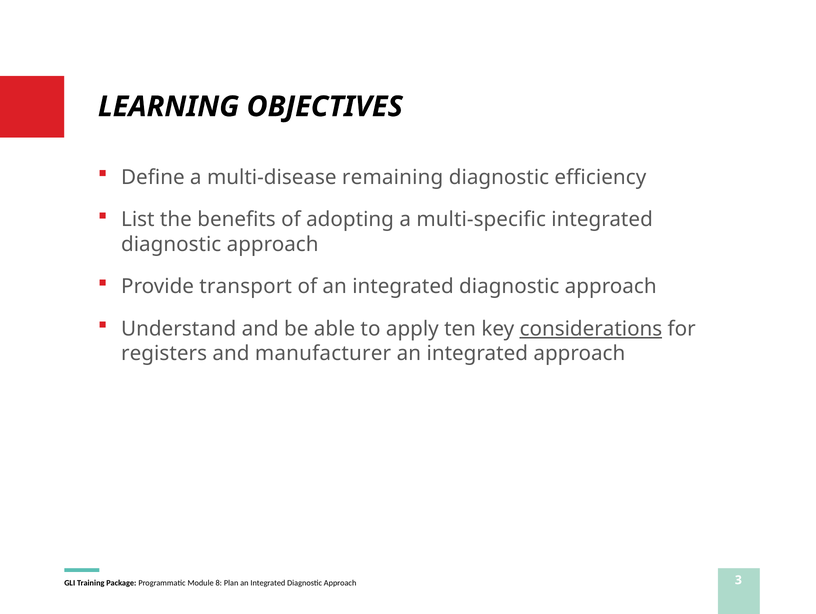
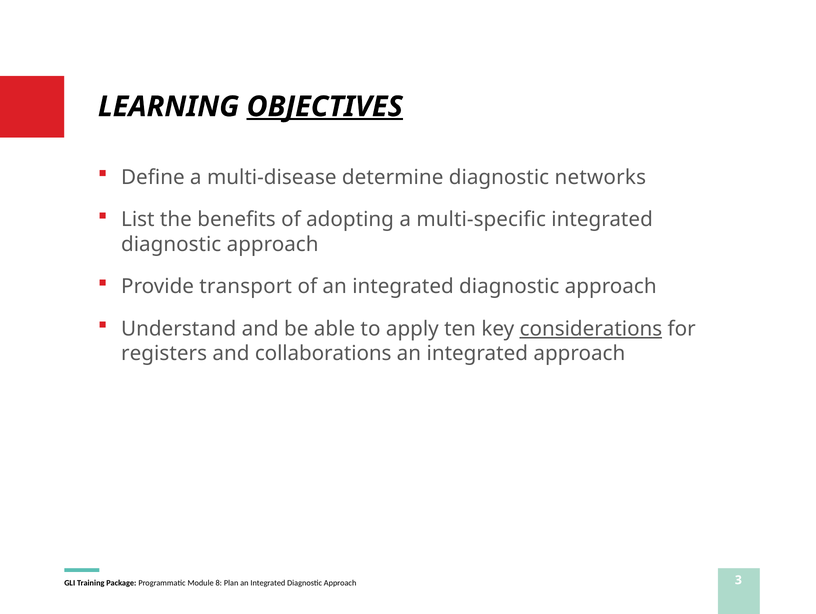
OBJECTIVES underline: none -> present (325, 107)
remaining: remaining -> determine (393, 177)
efficiency: efficiency -> networks (600, 177)
manufacturer: manufacturer -> collaborations (323, 354)
